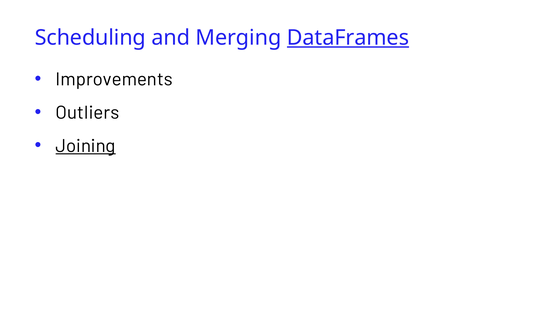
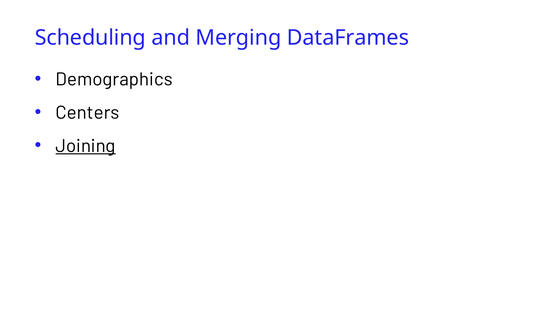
DataFrames underline: present -> none (348, 38)
Improvements: Improvements -> Demographics (114, 79)
Outliers: Outliers -> Centers (88, 113)
